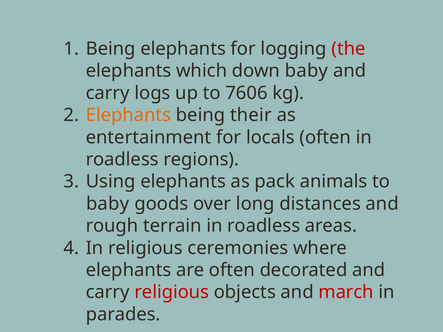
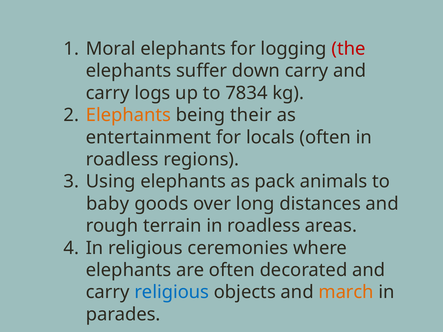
Being: Being -> Moral (111, 49)
which: which -> suffer (202, 71)
down baby: baby -> carry (307, 71)
7606: 7606 -> 7834 (247, 93)
religious colour: red -> blue (172, 292)
march colour: red -> orange (346, 292)
